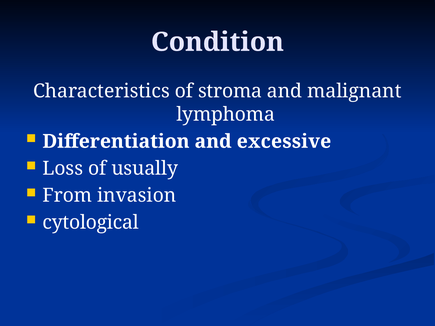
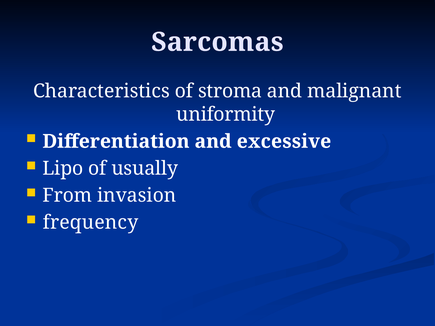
Condition: Condition -> Sarcomas (217, 42)
lymphoma: lymphoma -> uniformity (226, 114)
Loss: Loss -> Lipo (63, 169)
cytological: cytological -> frequency (90, 223)
